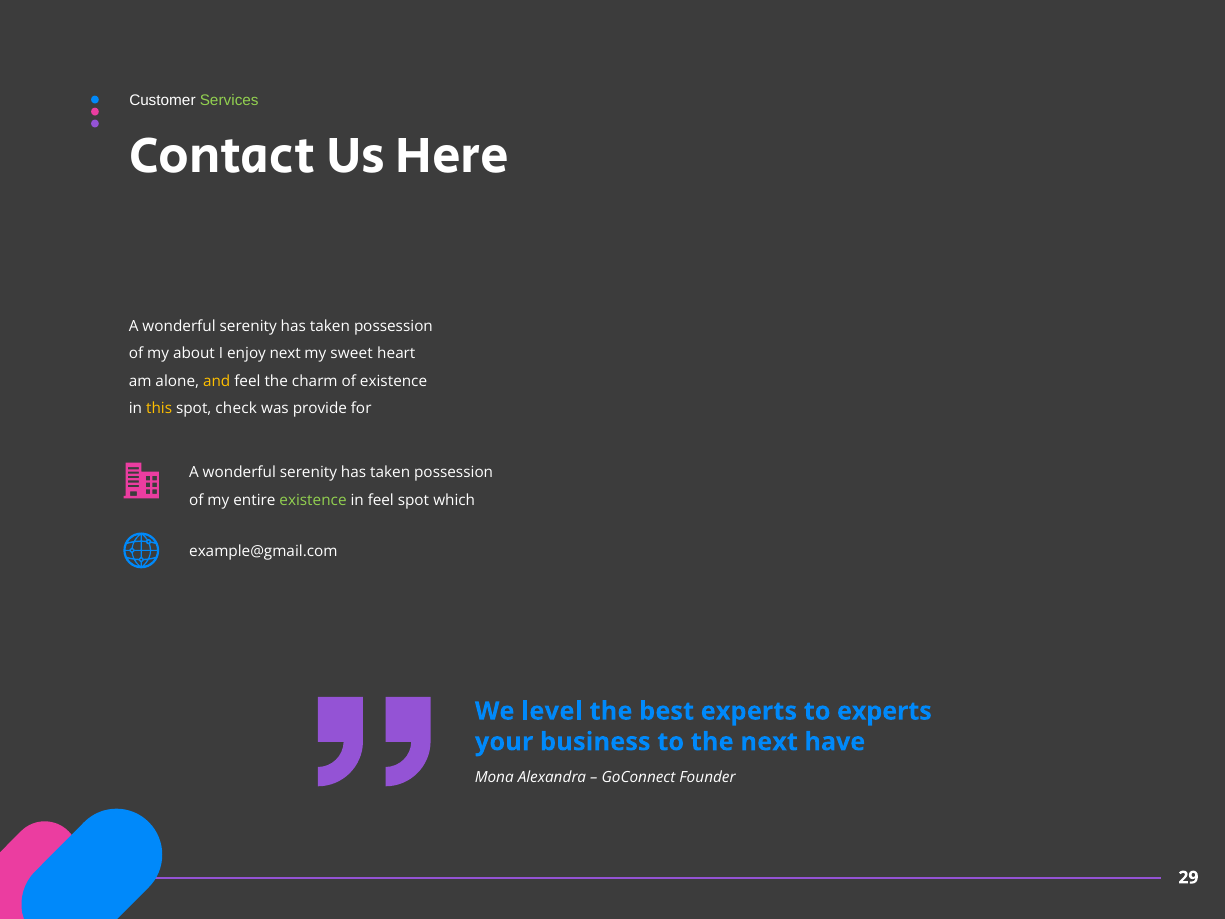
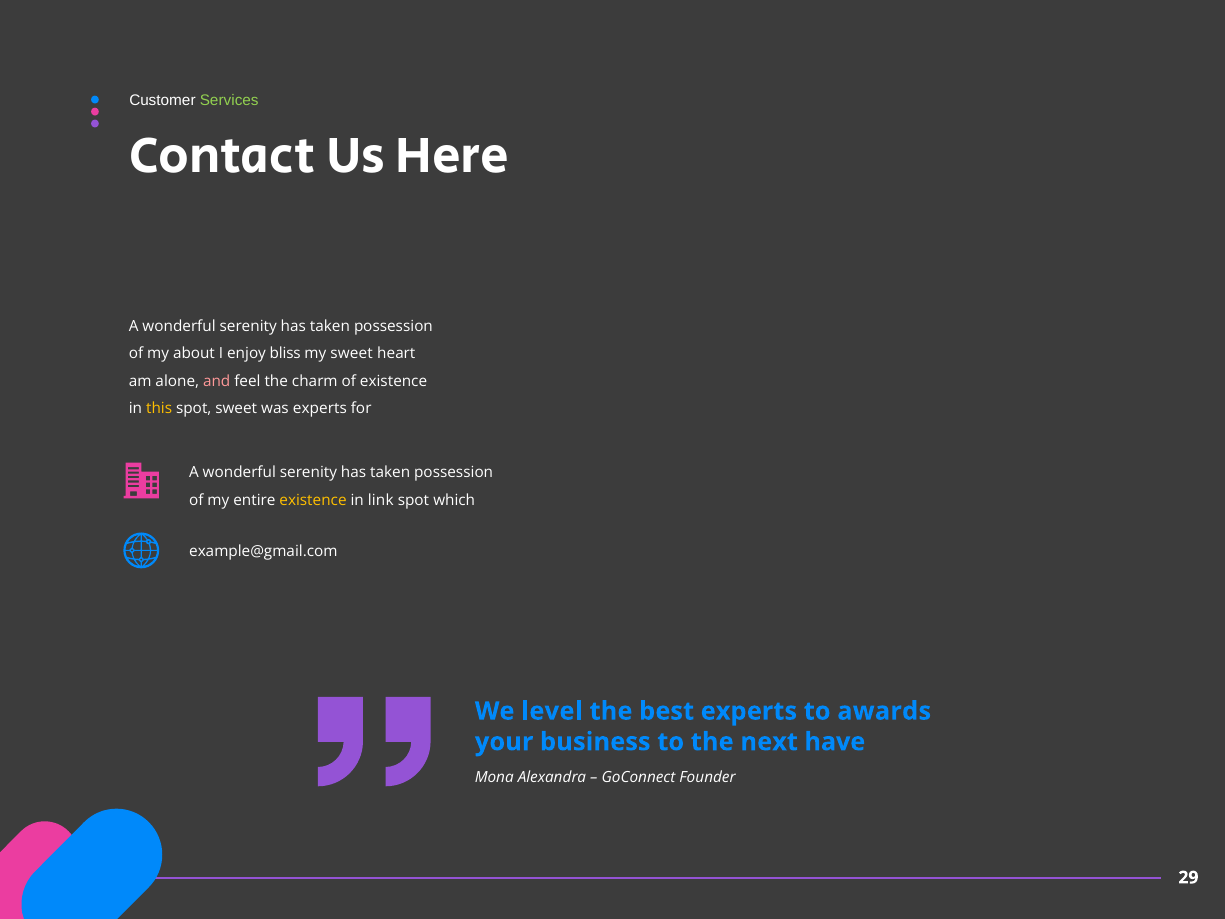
enjoy next: next -> bliss (285, 354)
and colour: yellow -> pink (217, 381)
spot check: check -> sweet (236, 409)
was provide: provide -> experts (320, 409)
existence colour: light green -> yellow (313, 500)
in feel: feel -> link (381, 500)
to experts: experts -> awards (884, 711)
